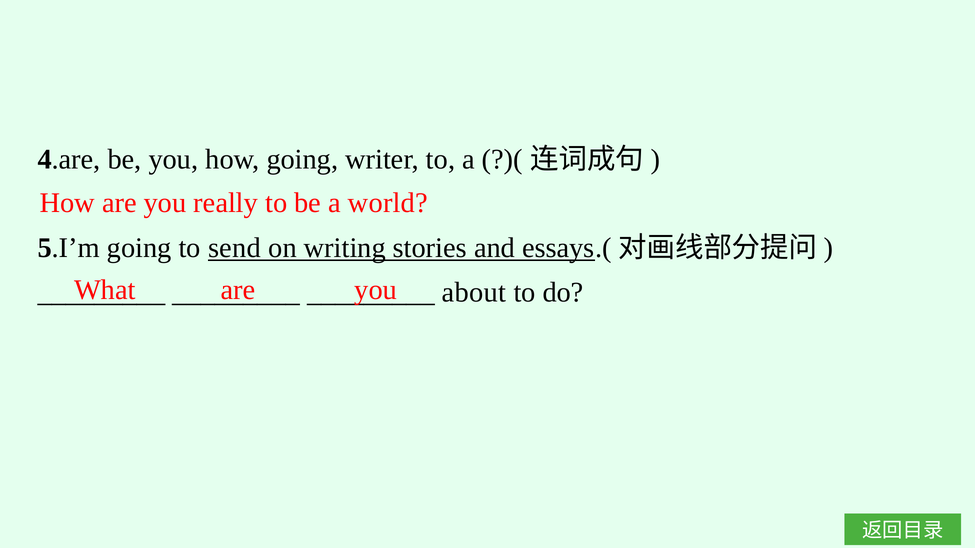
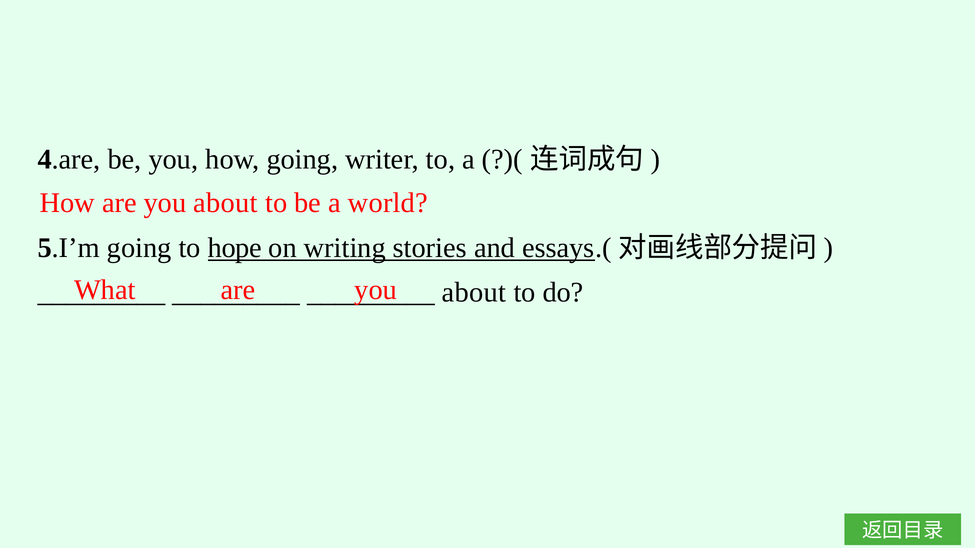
you really: really -> about (226, 203)
send: send -> hope (235, 248)
